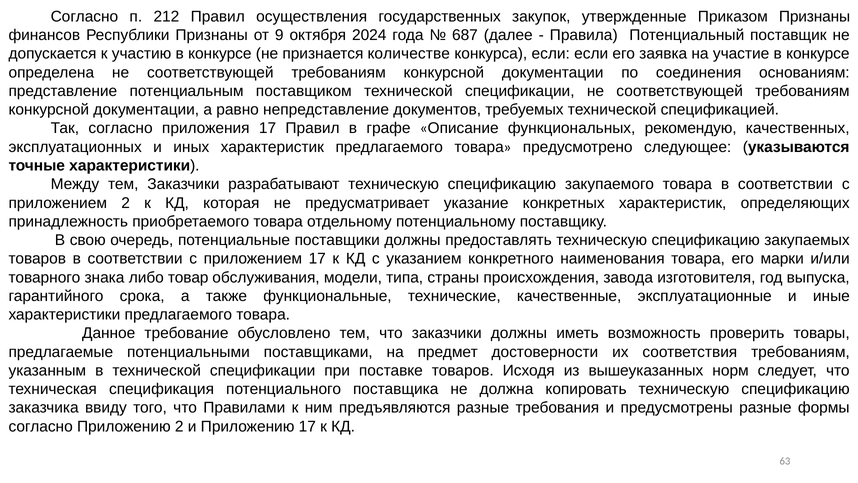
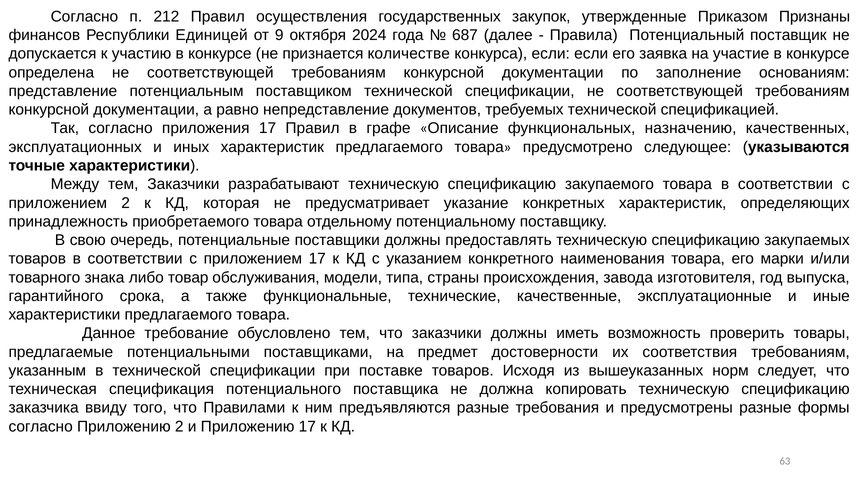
Республики Признаны: Признаны -> Единицей (212, 35)
соединения: соединения -> заполнение (699, 72)
рекомендую: рекомендую -> назначению (691, 128)
